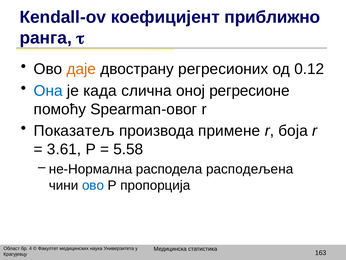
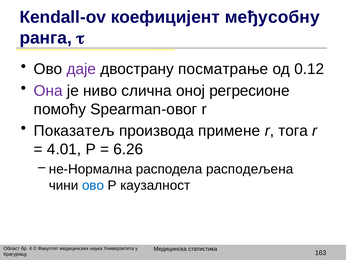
приближно: приближно -> међусобну (272, 17)
даје colour: orange -> purple (81, 69)
регресионих: регресионих -> посматрање (223, 69)
Она colour: blue -> purple (48, 91)
када: када -> ниво (100, 91)
боја: боја -> тога (293, 131)
3.61: 3.61 -> 4.01 (64, 149)
5.58: 5.58 -> 6.26 (128, 149)
пропорција: пропорција -> каузалност (155, 185)
